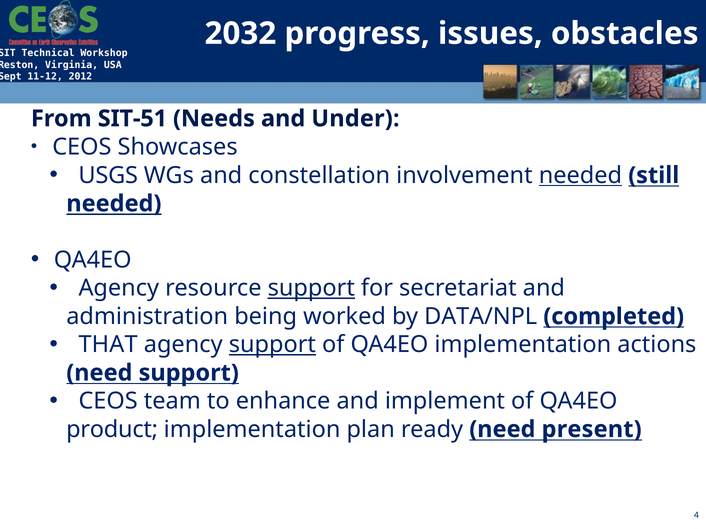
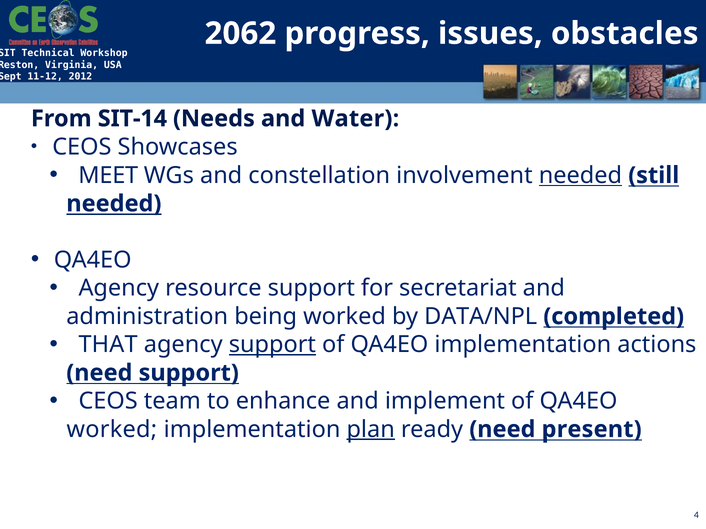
2032: 2032 -> 2062 (240, 34)
SIT-51: SIT-51 -> SIT-14 (132, 119)
Under: Under -> Water (355, 119)
USGS: USGS -> MEET (108, 176)
support underline: present -> none (311, 288)
product: product -> worked (112, 430)
plan underline: none -> present (371, 430)
